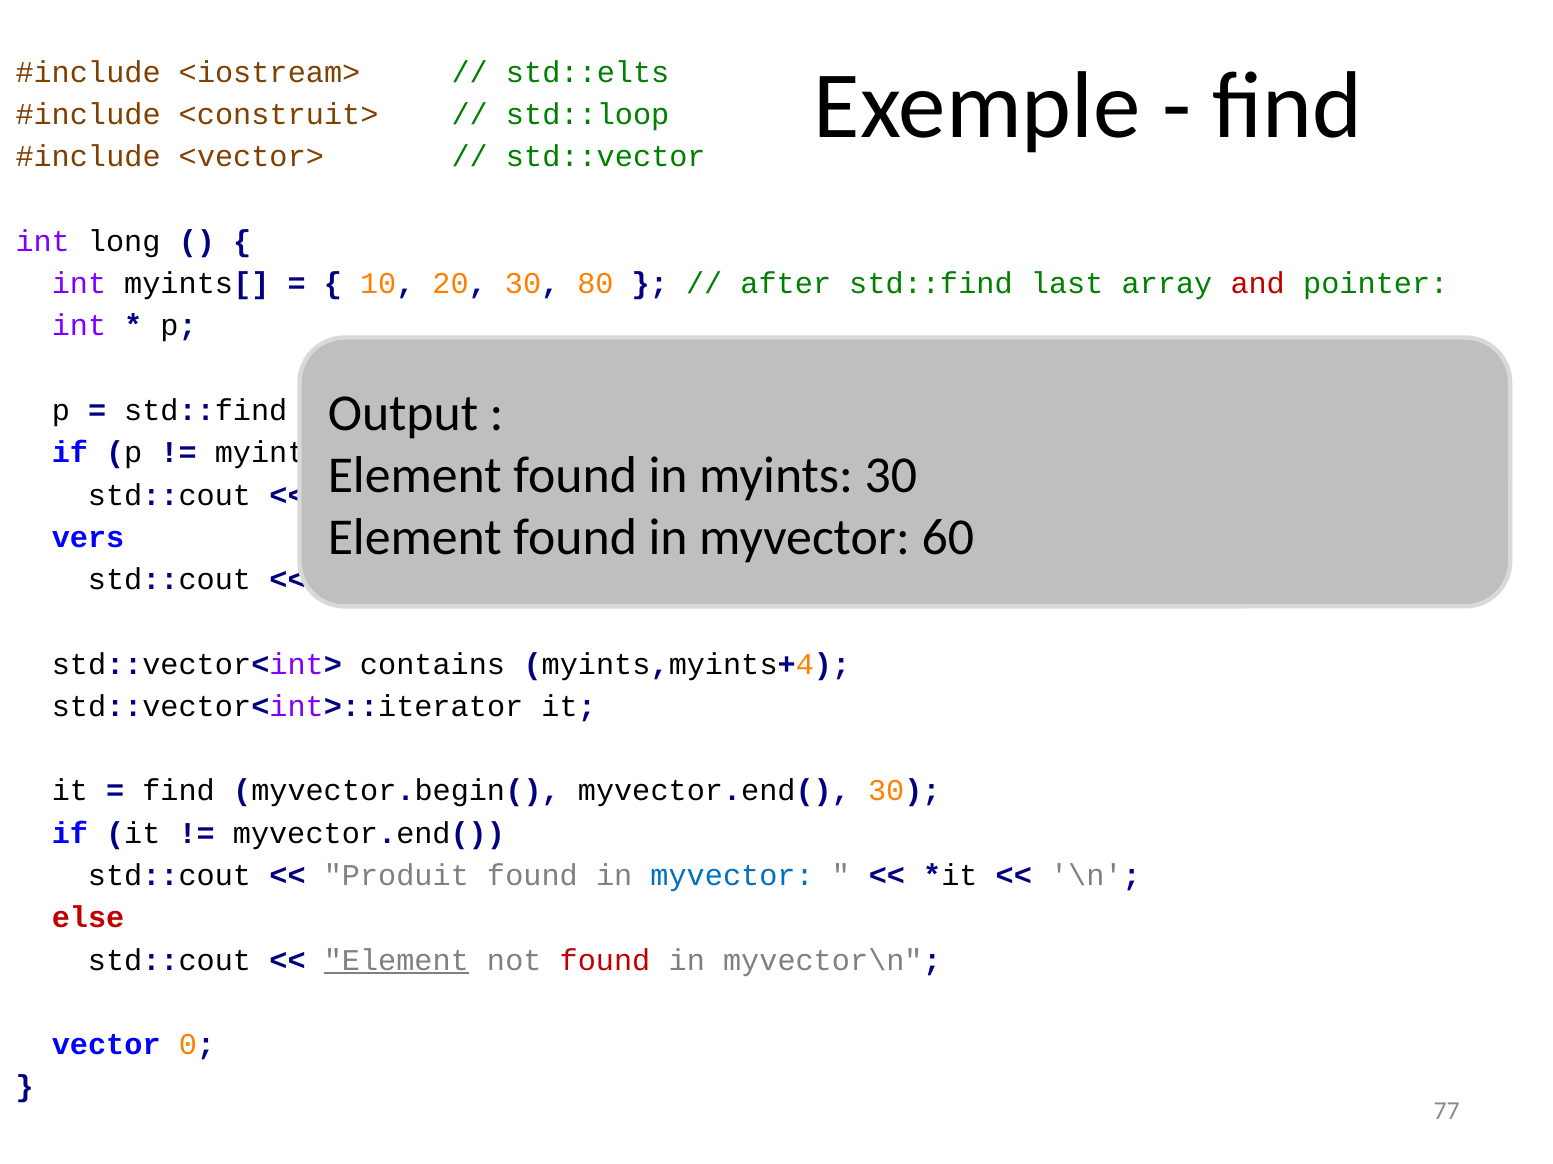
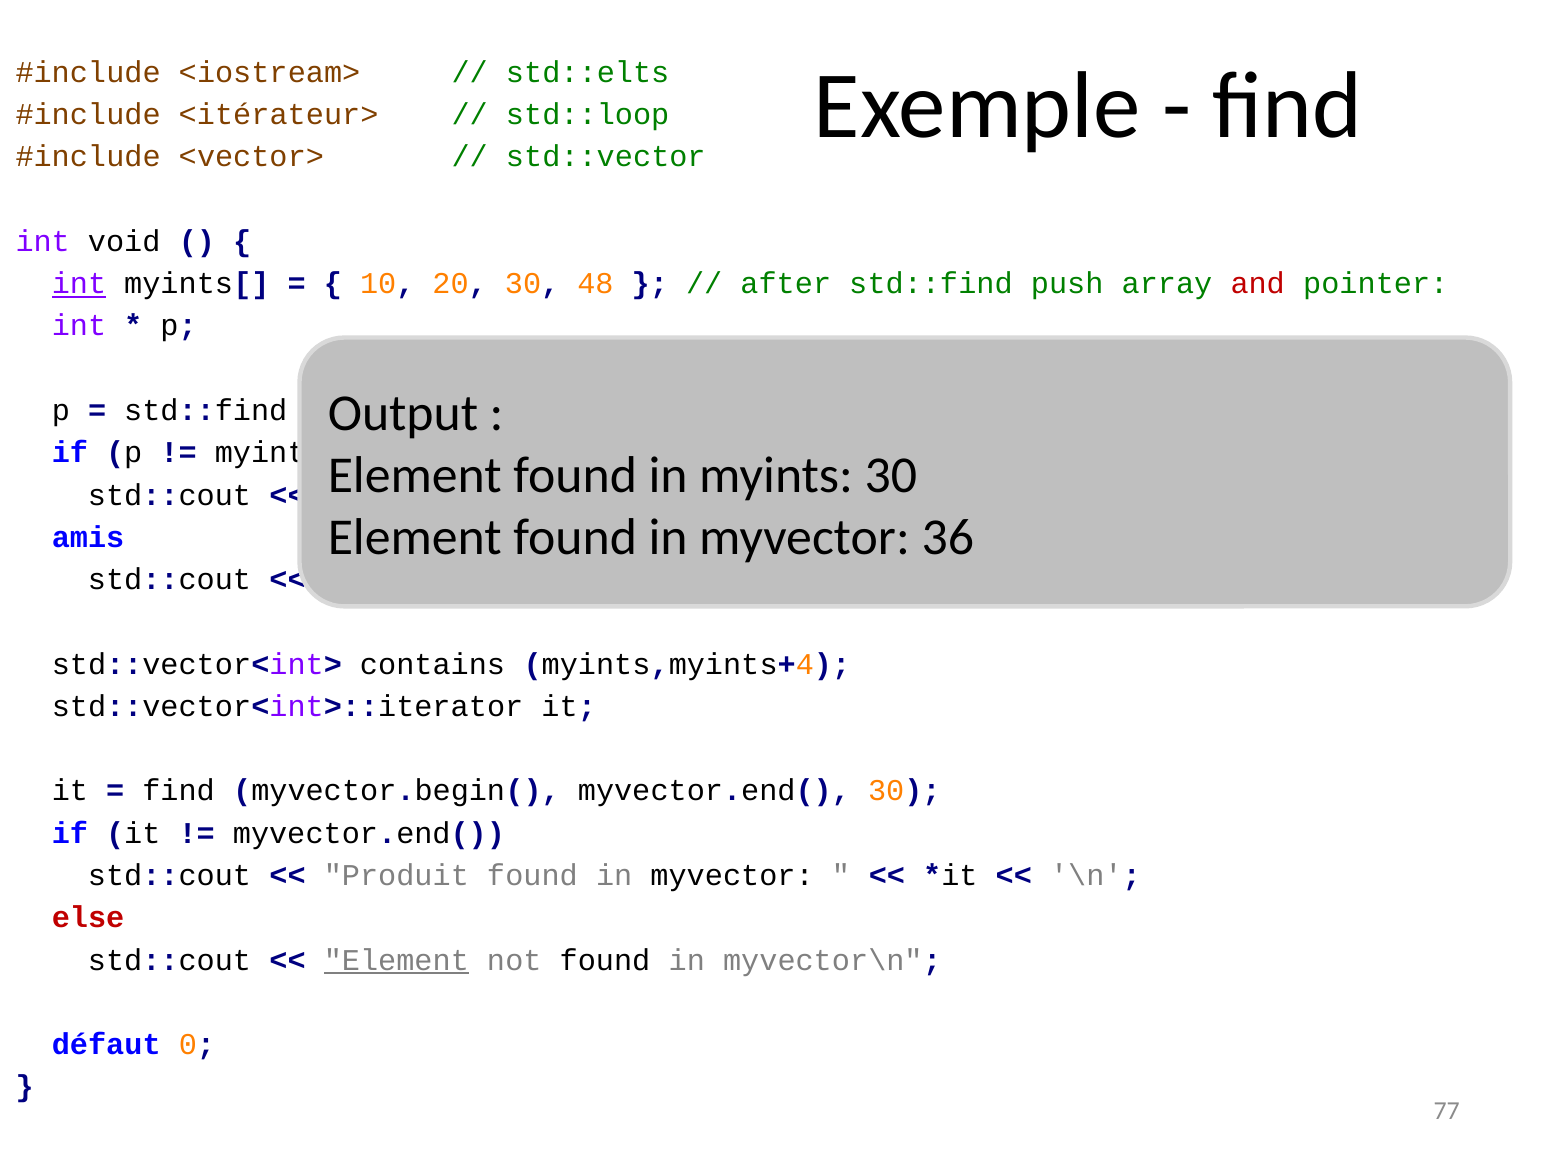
<construit>: <construit> -> <itérateur> (279, 115)
long: long -> void (124, 242)
int underline: none -> present (79, 284)
80: 80 -> 48 (595, 284)
last: last -> push (1067, 284)
60: 60 -> 36 (948, 538)
vers: vers -> amis (88, 538)
myvector colour: blue -> black (732, 876)
found colour: red -> black (605, 961)
vector: vector -> défaut (106, 1045)
